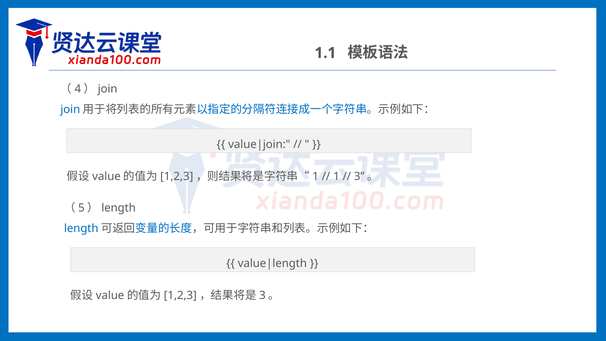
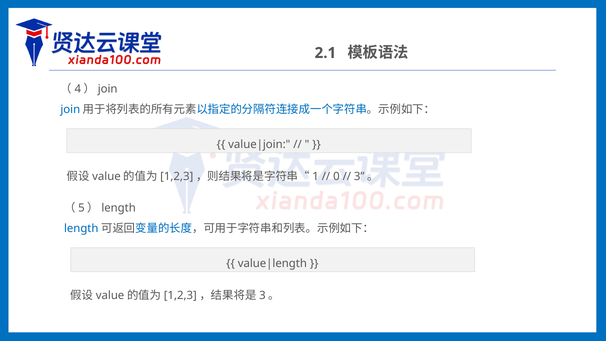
1.1: 1.1 -> 2.1 (325, 53)
1: 1 -> 0 (336, 176)
